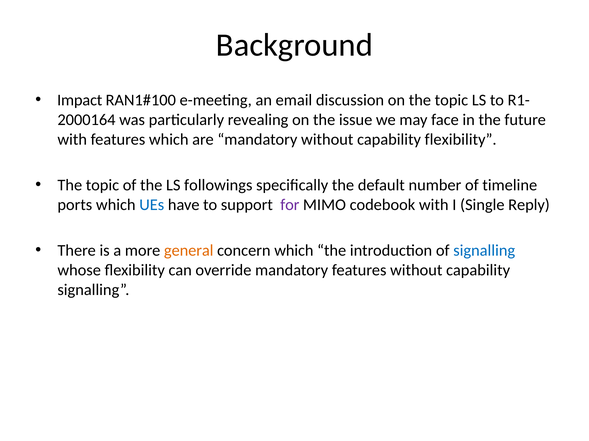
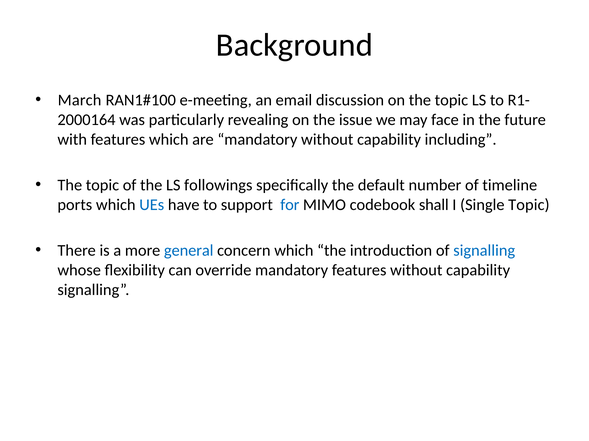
Impact: Impact -> March (80, 100)
capability flexibility: flexibility -> including (461, 140)
for colour: purple -> blue (290, 205)
codebook with: with -> shall (434, 205)
Single Reply: Reply -> Topic (529, 205)
general colour: orange -> blue (189, 251)
